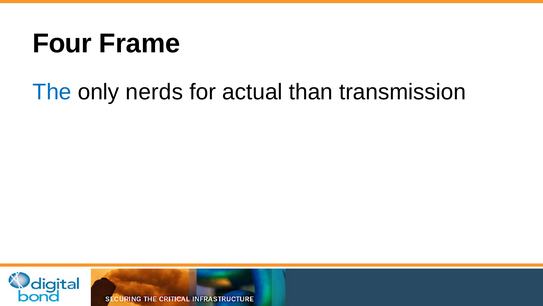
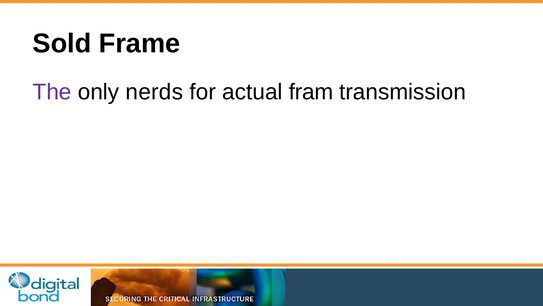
Four: Four -> Sold (62, 43)
The colour: blue -> purple (52, 92)
than: than -> fram (311, 92)
